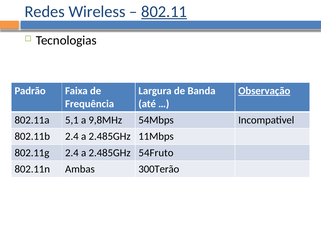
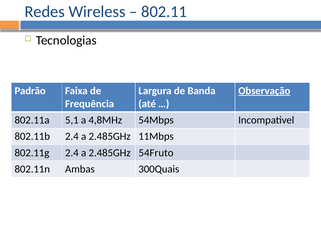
802.11 underline: present -> none (164, 12)
9,8MHz: 9,8MHz -> 4,8MHz (105, 120)
300Terão: 300Terão -> 300Quais (159, 169)
